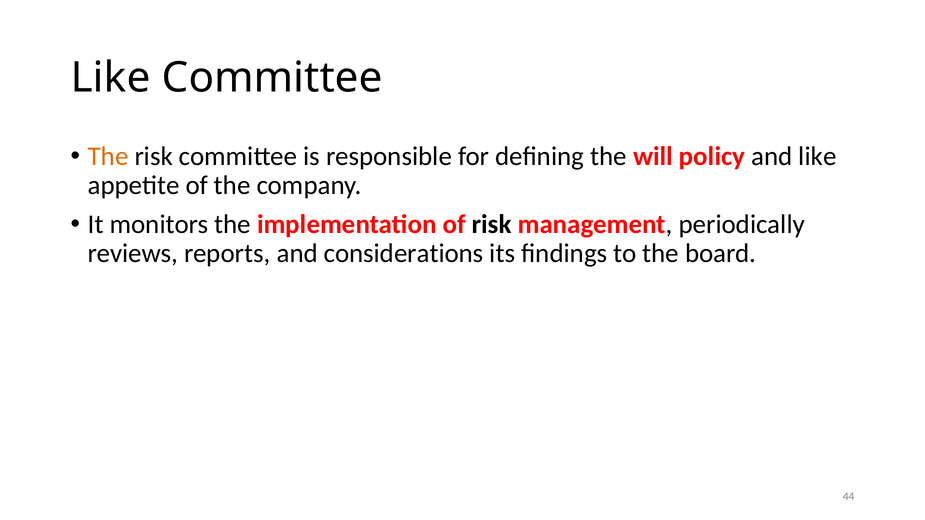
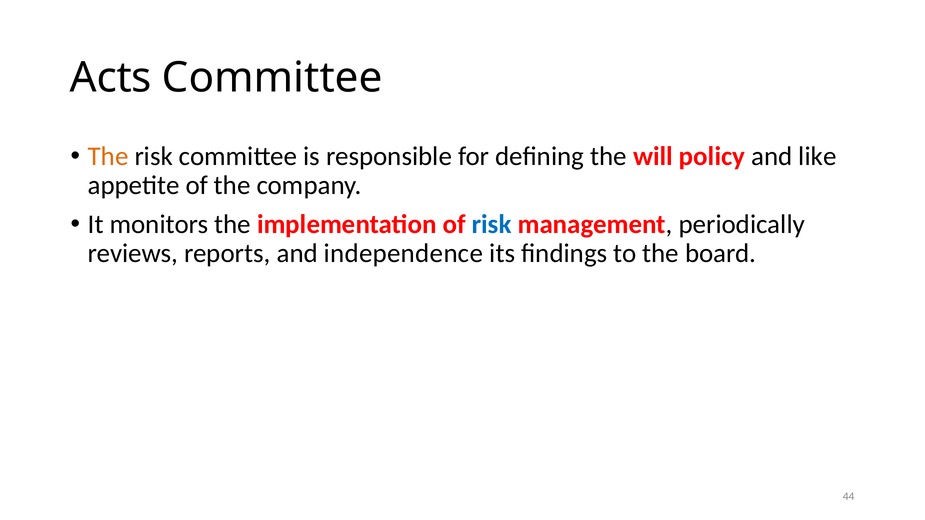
Like: Like -> Acts (111, 78)
risk colour: black -> blue (492, 224)
considerations: considerations -> independence (403, 253)
